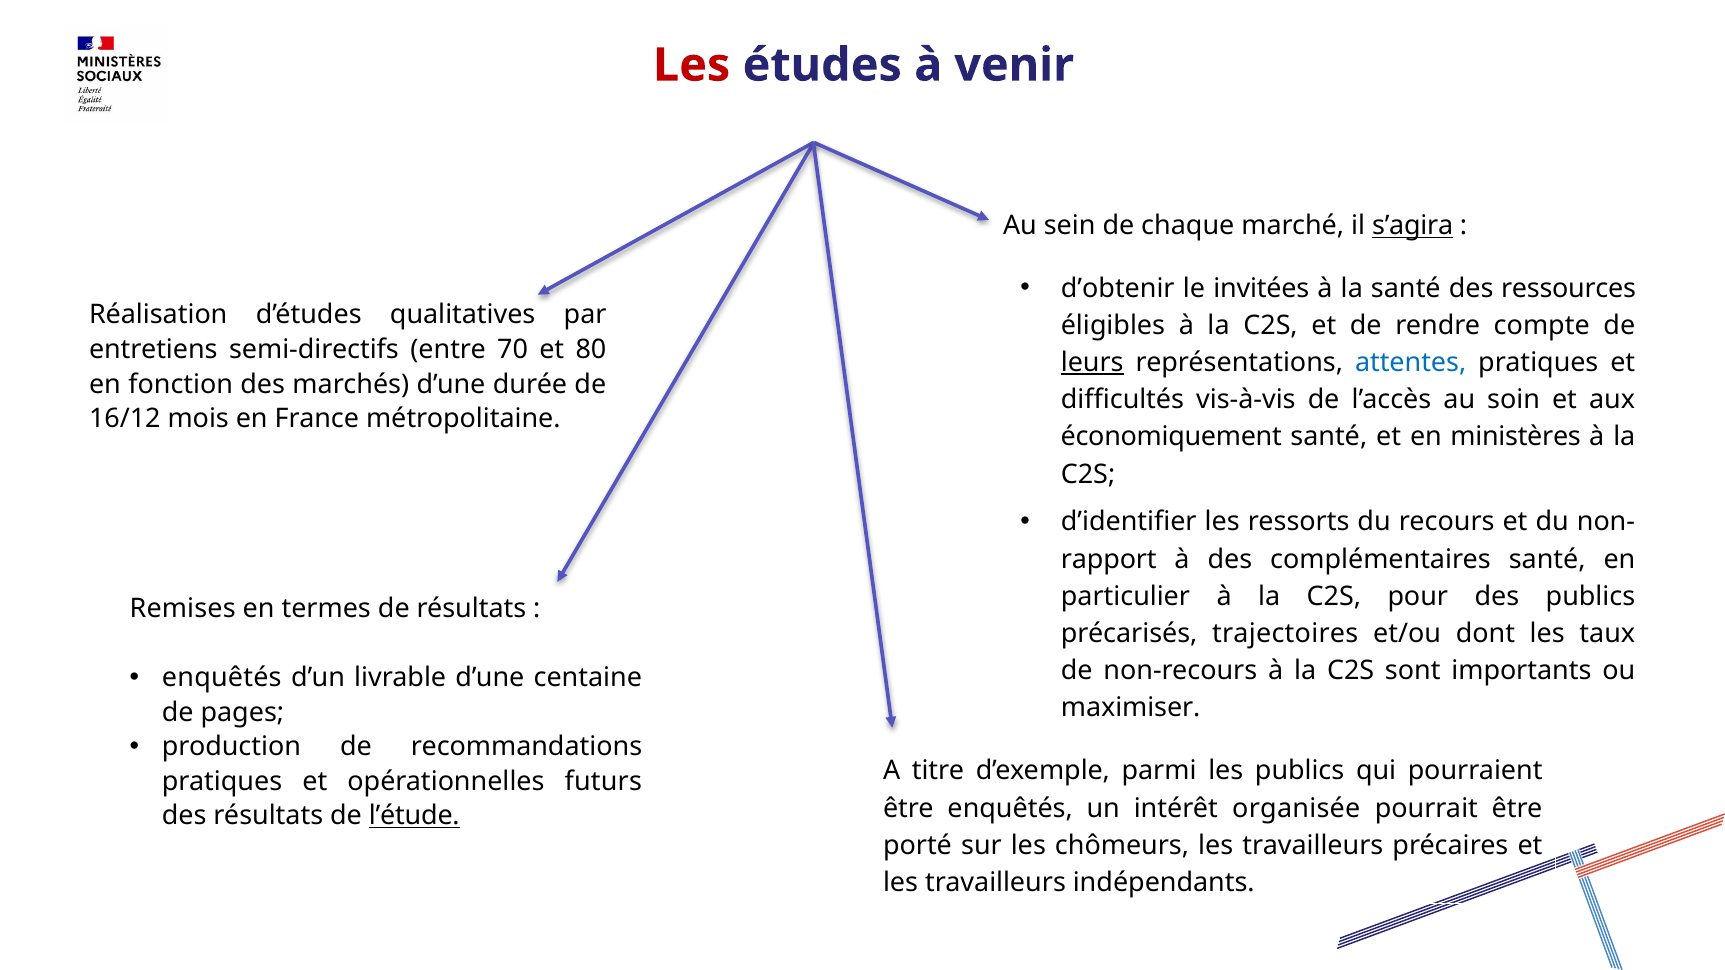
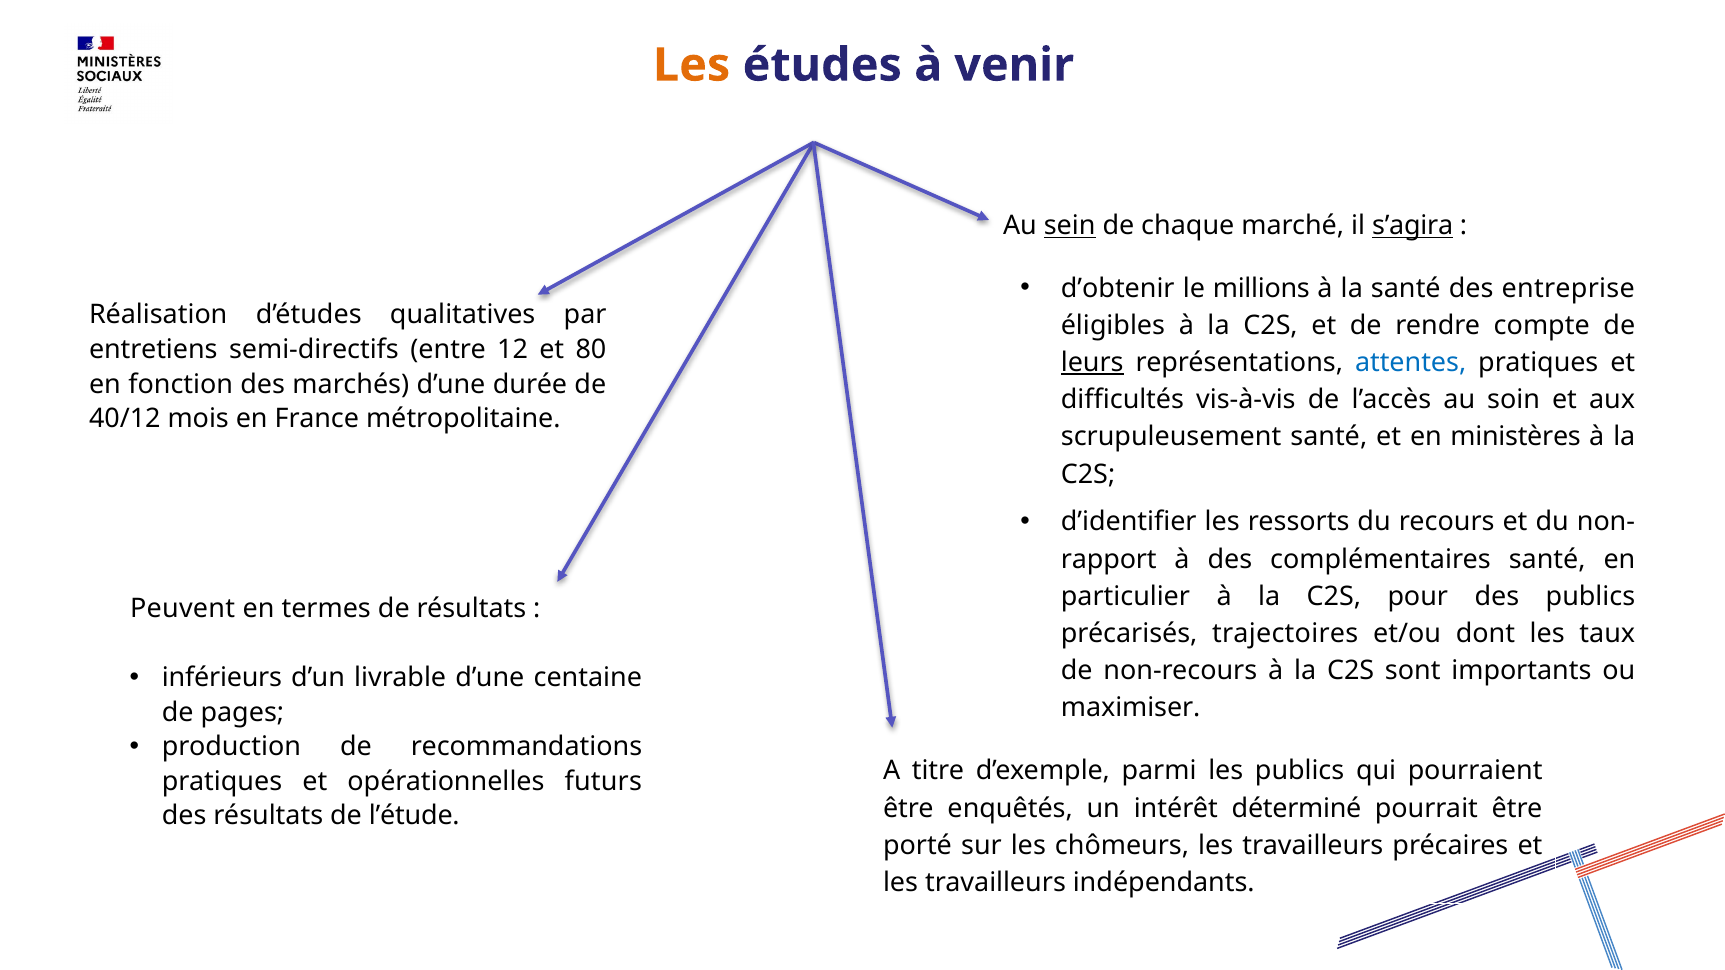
Les colour: red -> orange (692, 65)
sein underline: none -> present (1070, 226)
invitées: invitées -> millions (1261, 288)
ressources: ressources -> entreprise (1568, 288)
70: 70 -> 12 (513, 350)
16/12: 16/12 -> 40/12 (125, 419)
économiquement: économiquement -> scrupuleusement (1171, 437)
Remises: Remises -> Peuvent (183, 609)
enquêtés: enquêtés -> inférieurs (222, 678)
organisée: organisée -> déterminé (1297, 808)
l’étude underline: present -> none (414, 816)
